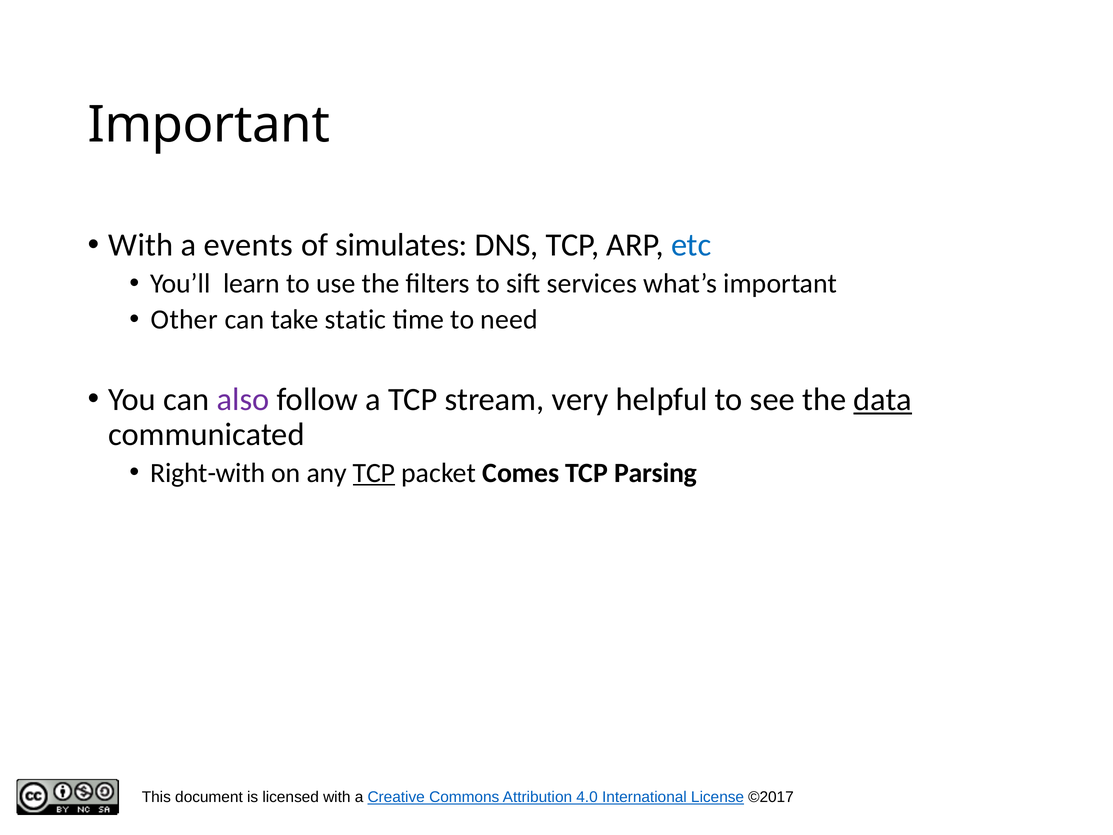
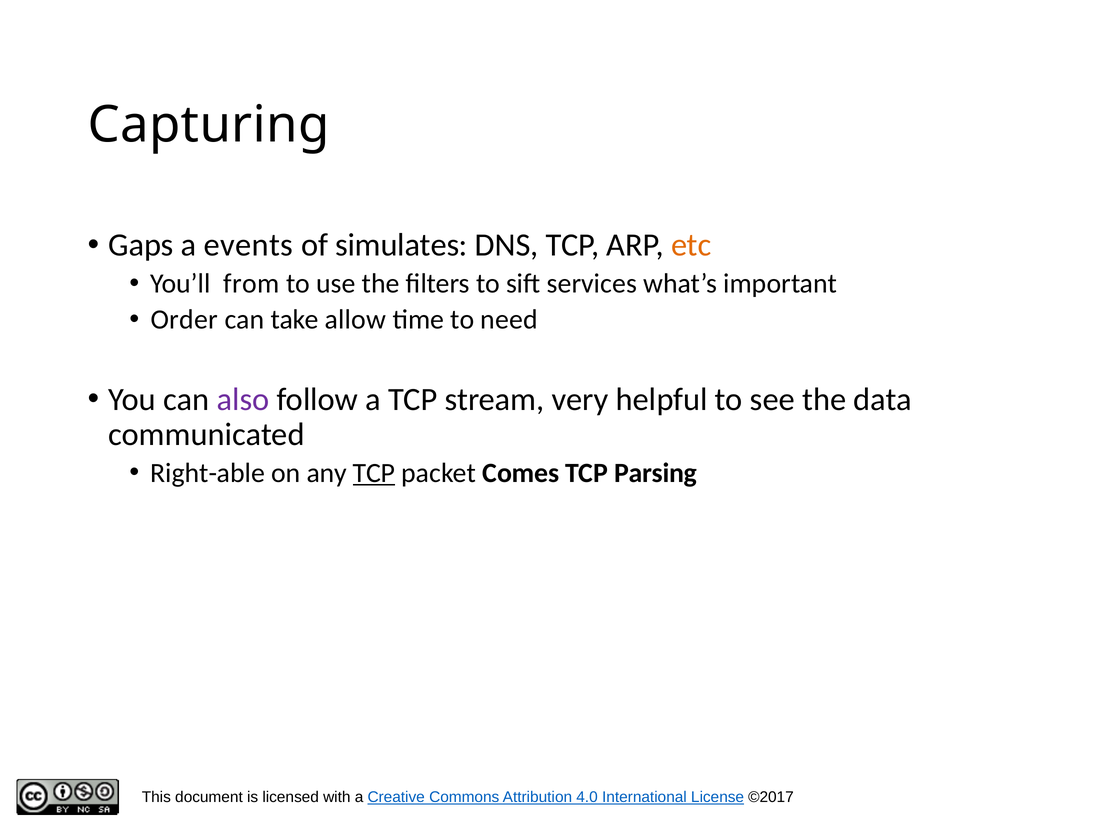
Important: Important -> Capturing (209, 125)
With: With -> Gaps (141, 245)
etc colour: blue -> orange (691, 245)
learn: learn -> from (251, 283)
Other: Other -> Order (184, 319)
static: static -> allow (355, 319)
data underline: present -> none (883, 399)
Right-with: Right-with -> Right-able (208, 473)
